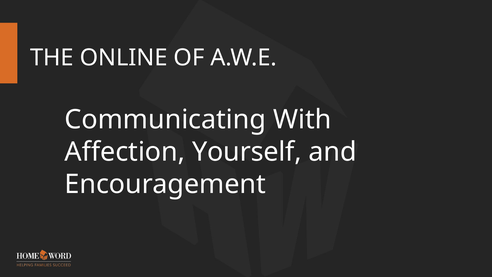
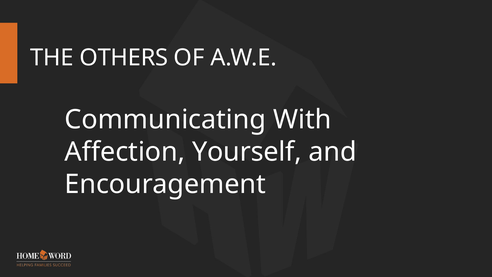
ONLINE: ONLINE -> OTHERS (124, 58)
